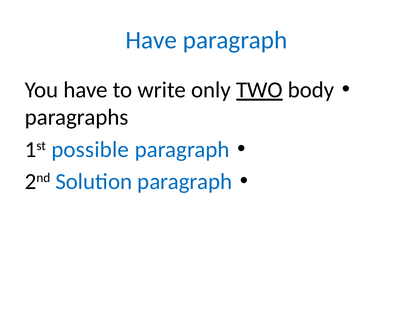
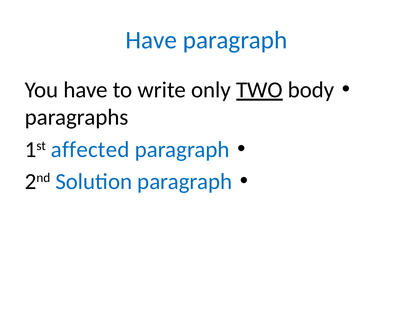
possible: possible -> affected (90, 149)
